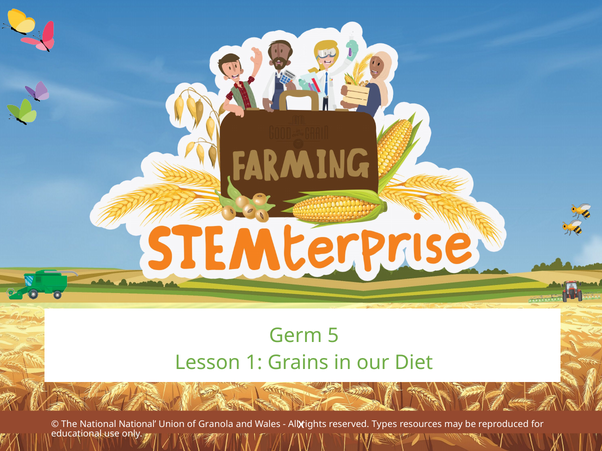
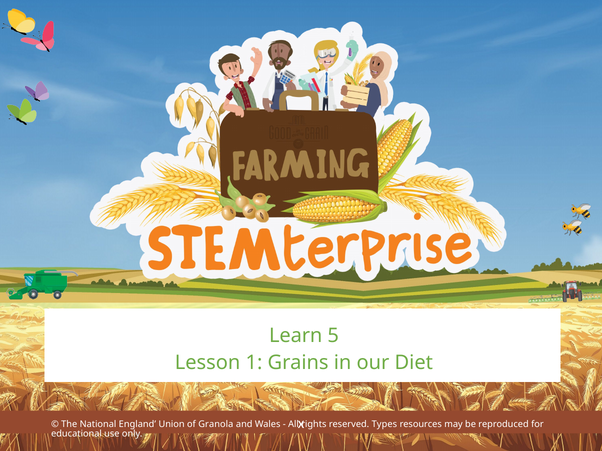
Germ: Germ -> Learn (296, 336)
National National: National -> England (137, 425)
